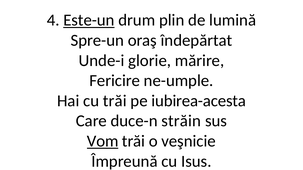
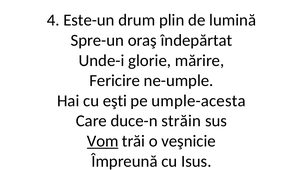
Este-un underline: present -> none (89, 20)
cu trăi: trăi -> eşti (115, 101)
iubirea-acesta: iubirea-acesta -> umple-acesta (199, 101)
